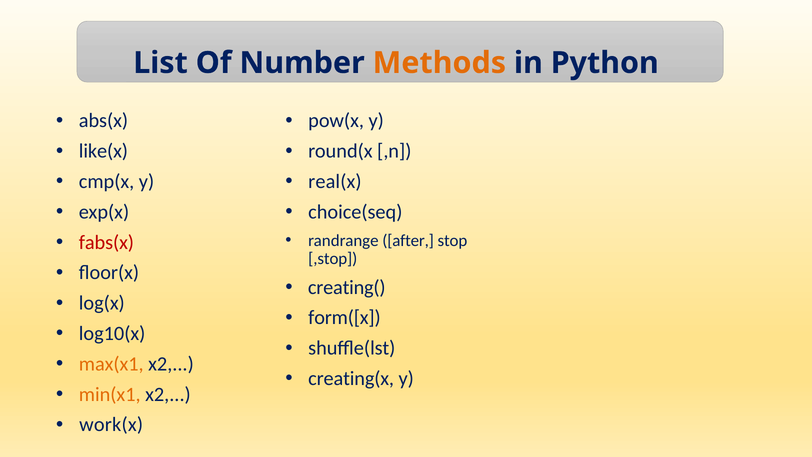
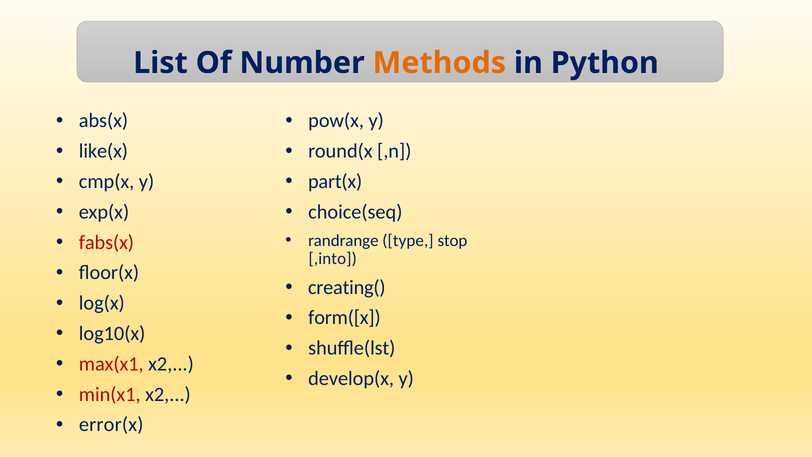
real(x: real(x -> part(x (335, 181)
after: after -> type (408, 240)
,stop: ,stop -> ,into (333, 259)
max(x1 colour: orange -> red (111, 364)
creating(x: creating(x -> develop(x (351, 378)
min(x1 colour: orange -> red (110, 394)
work(x: work(x -> error(x (111, 424)
